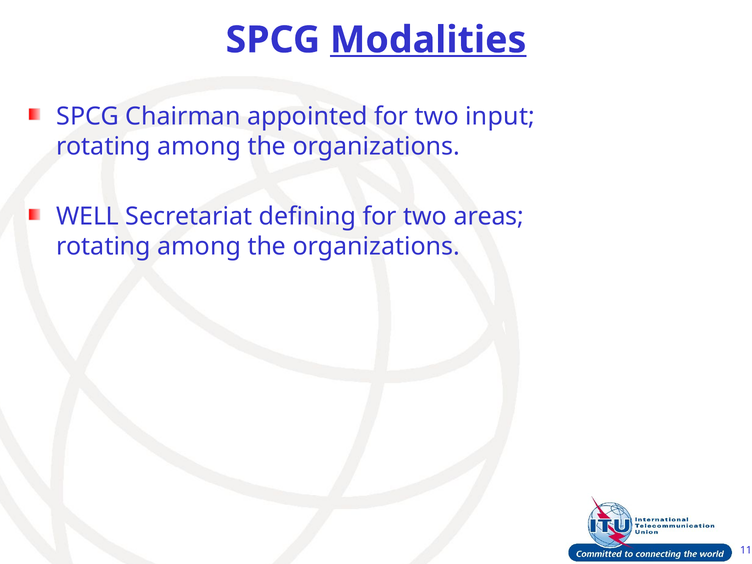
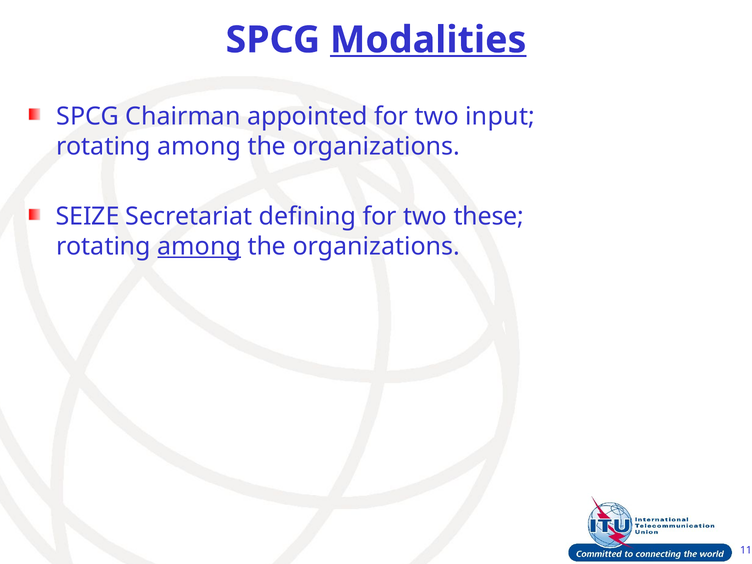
WELL: WELL -> SEIZE (88, 216)
areas: areas -> these (489, 216)
among underline: none -> present (199, 247)
